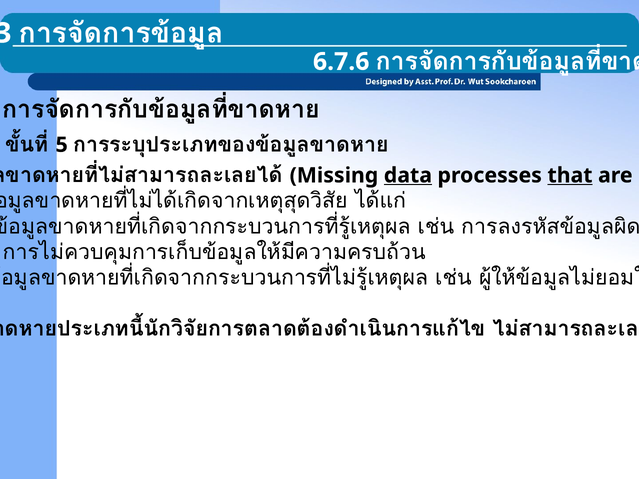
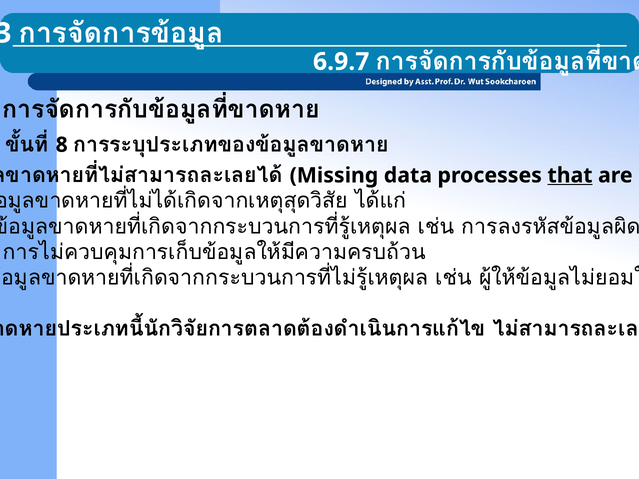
6.7.6: 6.7.6 -> 6.9.7 (341, 62)
5: 5 -> 8 (62, 145)
data underline: present -> none (408, 175)
